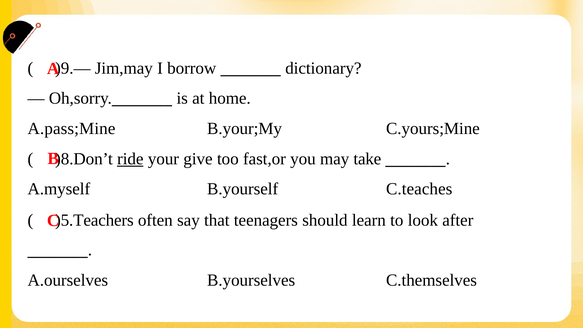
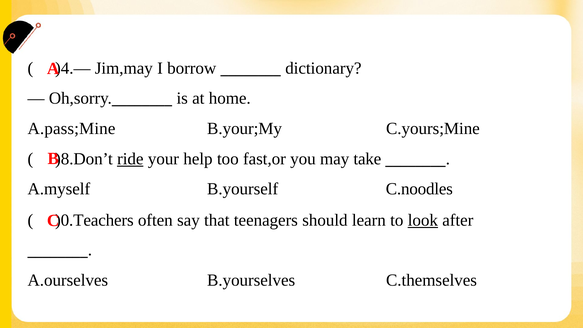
)9.—: )9.— -> )4.— (73, 68)
give: give -> help (198, 159)
C.teaches: C.teaches -> C.noodles (419, 189)
)5.Teachers: )5.Teachers -> )0.Teachers (94, 220)
look underline: none -> present (423, 220)
